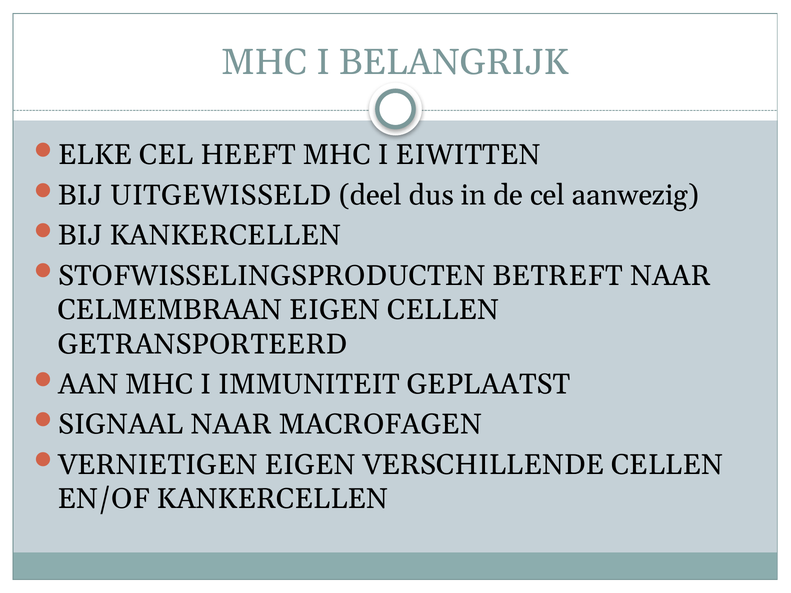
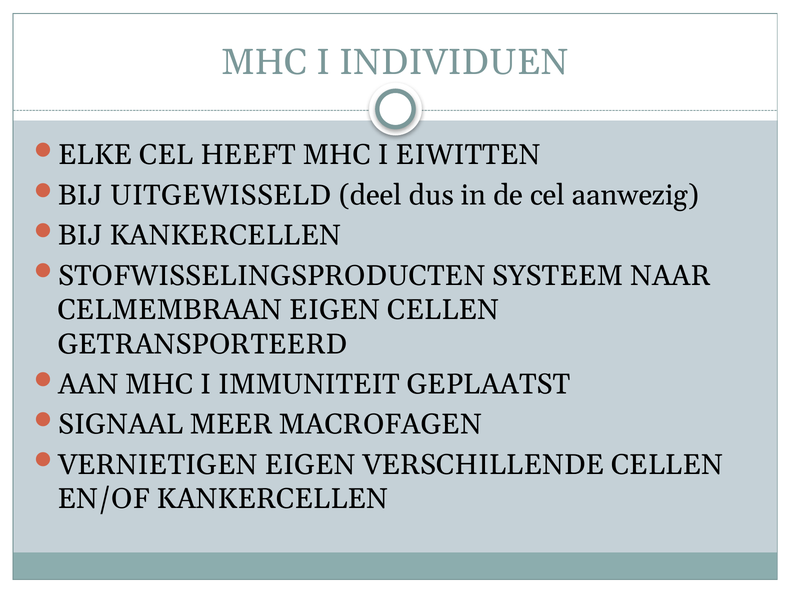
BELANGRIJK: BELANGRIJK -> INDIVIDUEN (454, 62)
BETREFT: BETREFT -> SYSTEEM (558, 276)
SIGNAAL NAAR: NAAR -> MEER (231, 425)
